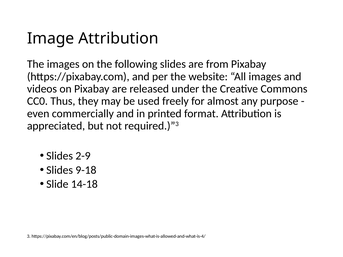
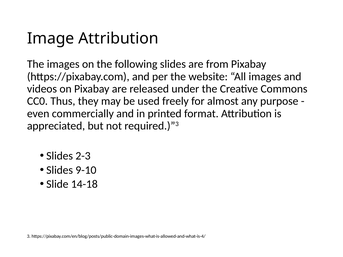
2-9: 2-9 -> 2-3 (83, 156)
9-18: 9-18 -> 9-10 (86, 170)
